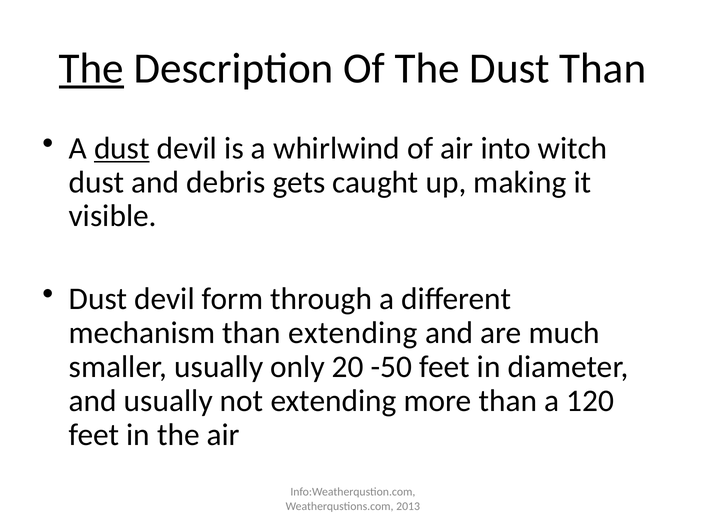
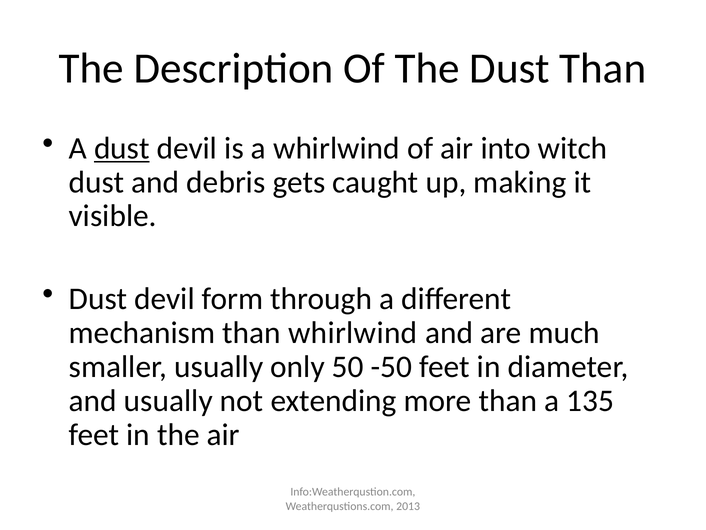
The underline: present -> none (91, 68)
than extending: extending -> whirlwind (353, 333)
20: 20 -> 50 (348, 367)
120: 120 -> 135 (590, 401)
